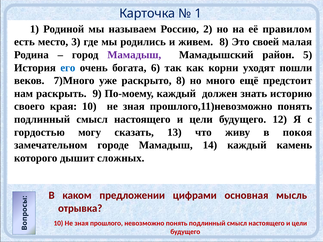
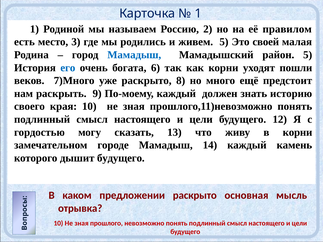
живем 8: 8 -> 5 (224, 42)
Мамадыш colour: purple -> blue (134, 55)
в покоя: покоя -> корни (298, 132)
дышит сложных: сложных -> будущего (121, 158)
предложении цифрами: цифрами -> раскрыто (195, 196)
